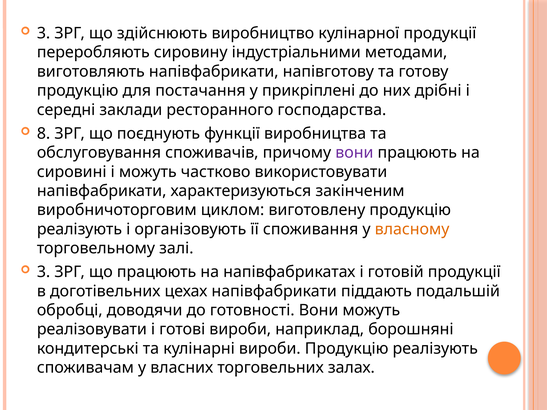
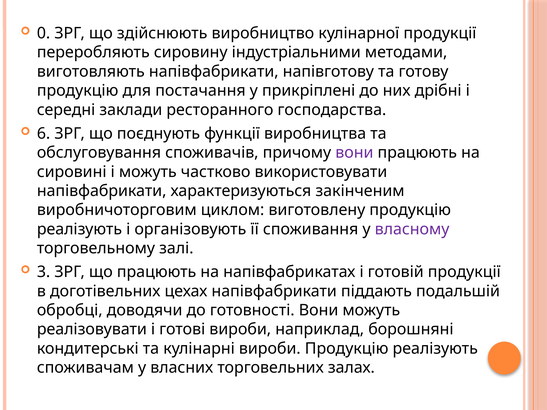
3: 3 -> 0 (44, 33)
8: 8 -> 6 (44, 134)
власному colour: orange -> purple (412, 229)
